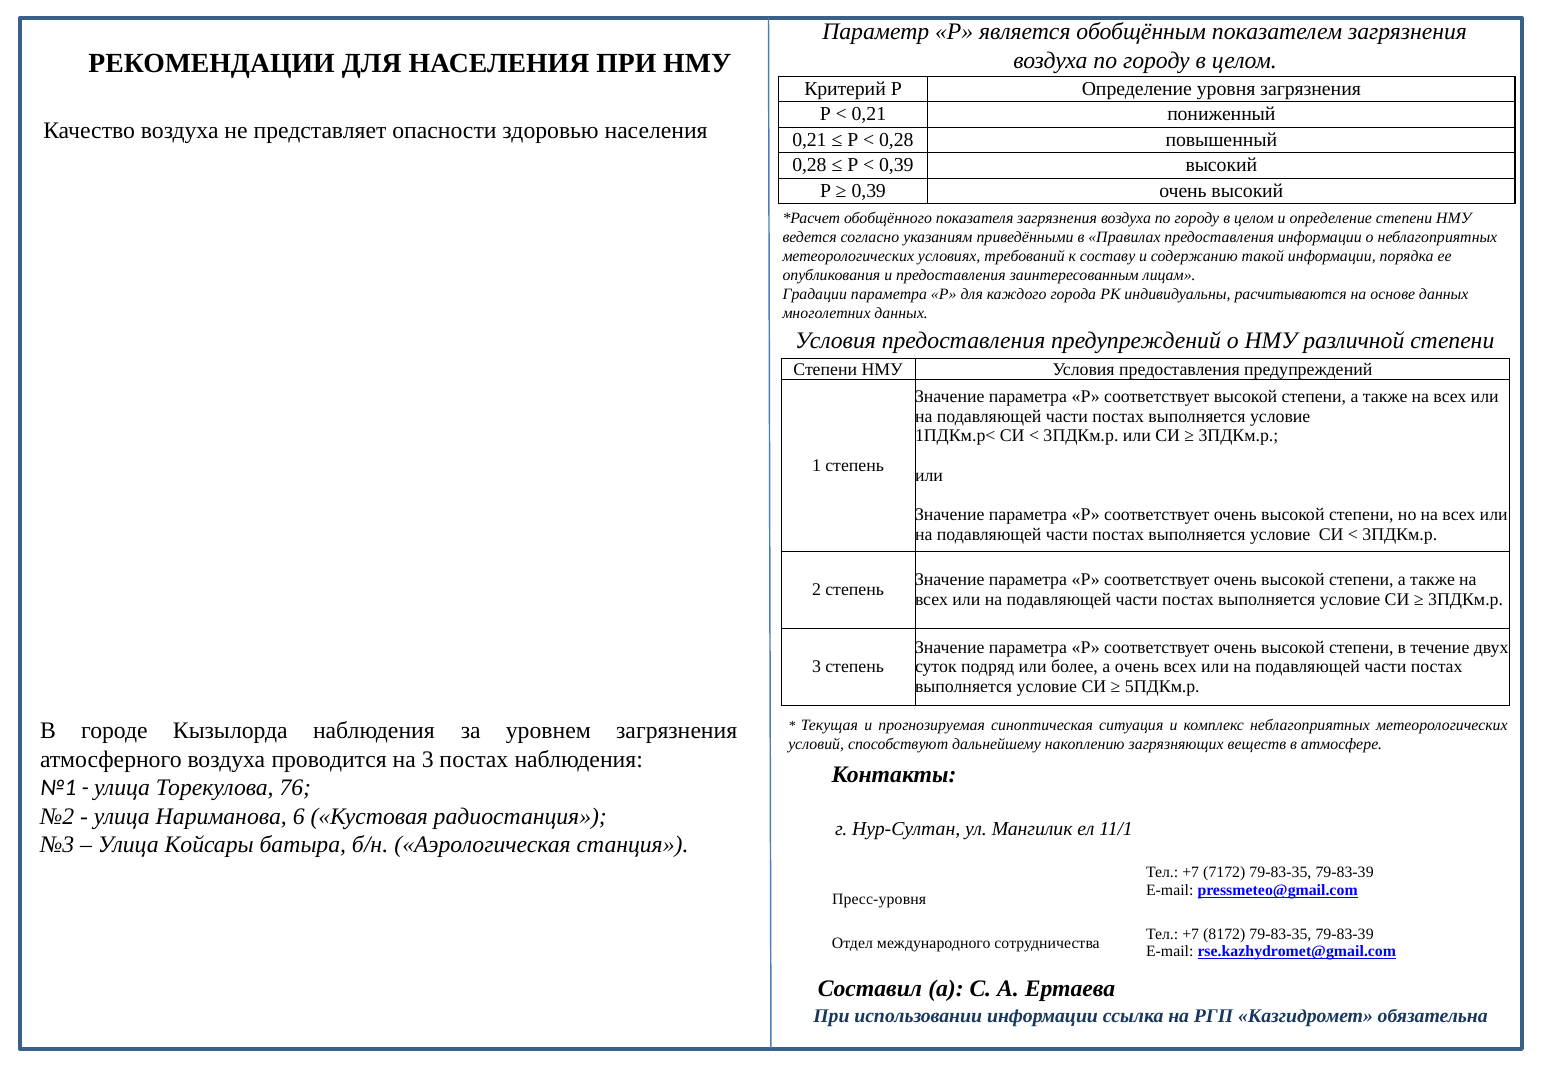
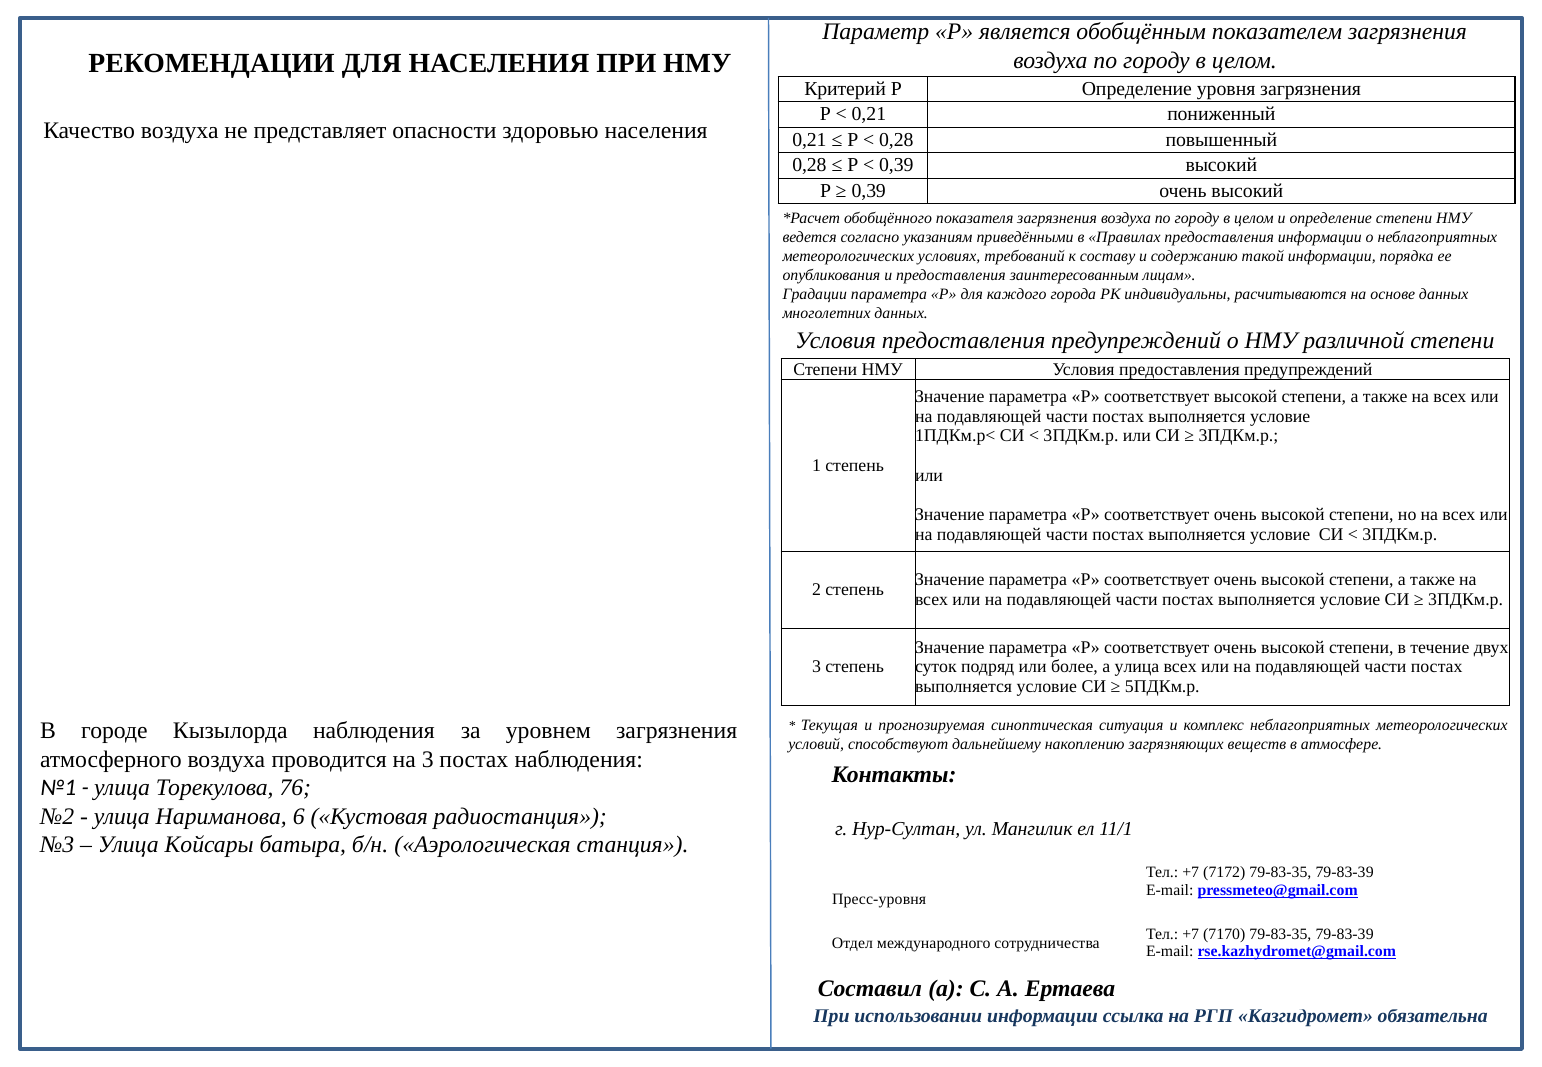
а очень: очень -> улица (1137, 667)
8172: 8172 -> 7170 (1224, 935)
